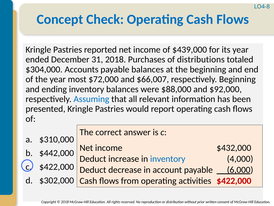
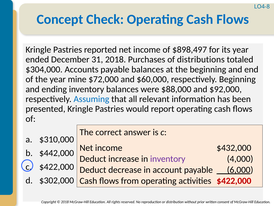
$439,000: $439,000 -> $898,497 (190, 50)
most: most -> mine (77, 79)
$66,007: $66,007 -> $60,000 (153, 79)
inventory colour: blue -> purple (168, 158)
